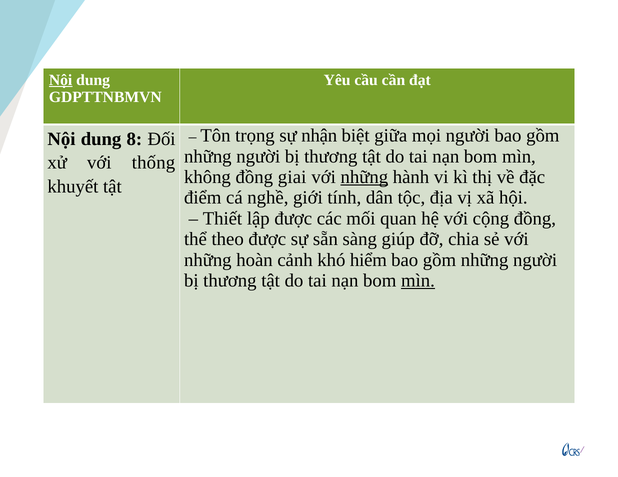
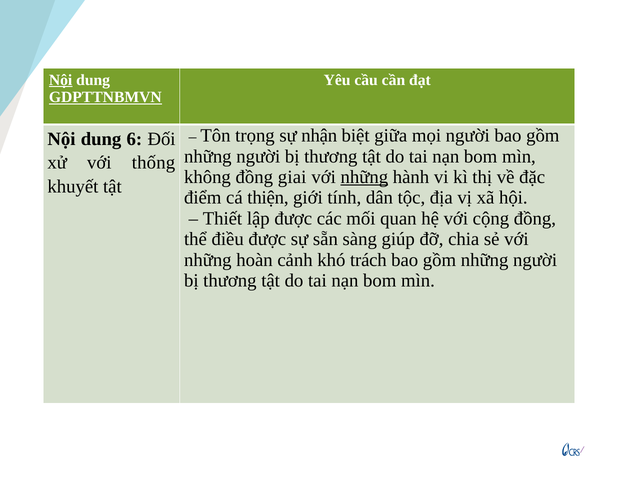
GDPTTNBMVN underline: none -> present (105, 97)
8: 8 -> 6 (134, 139)
nghề: nghề -> thiện (268, 198)
theo: theo -> điều (228, 239)
hiểm: hiểm -> trách (368, 260)
mìn underline: present -> none (418, 281)
